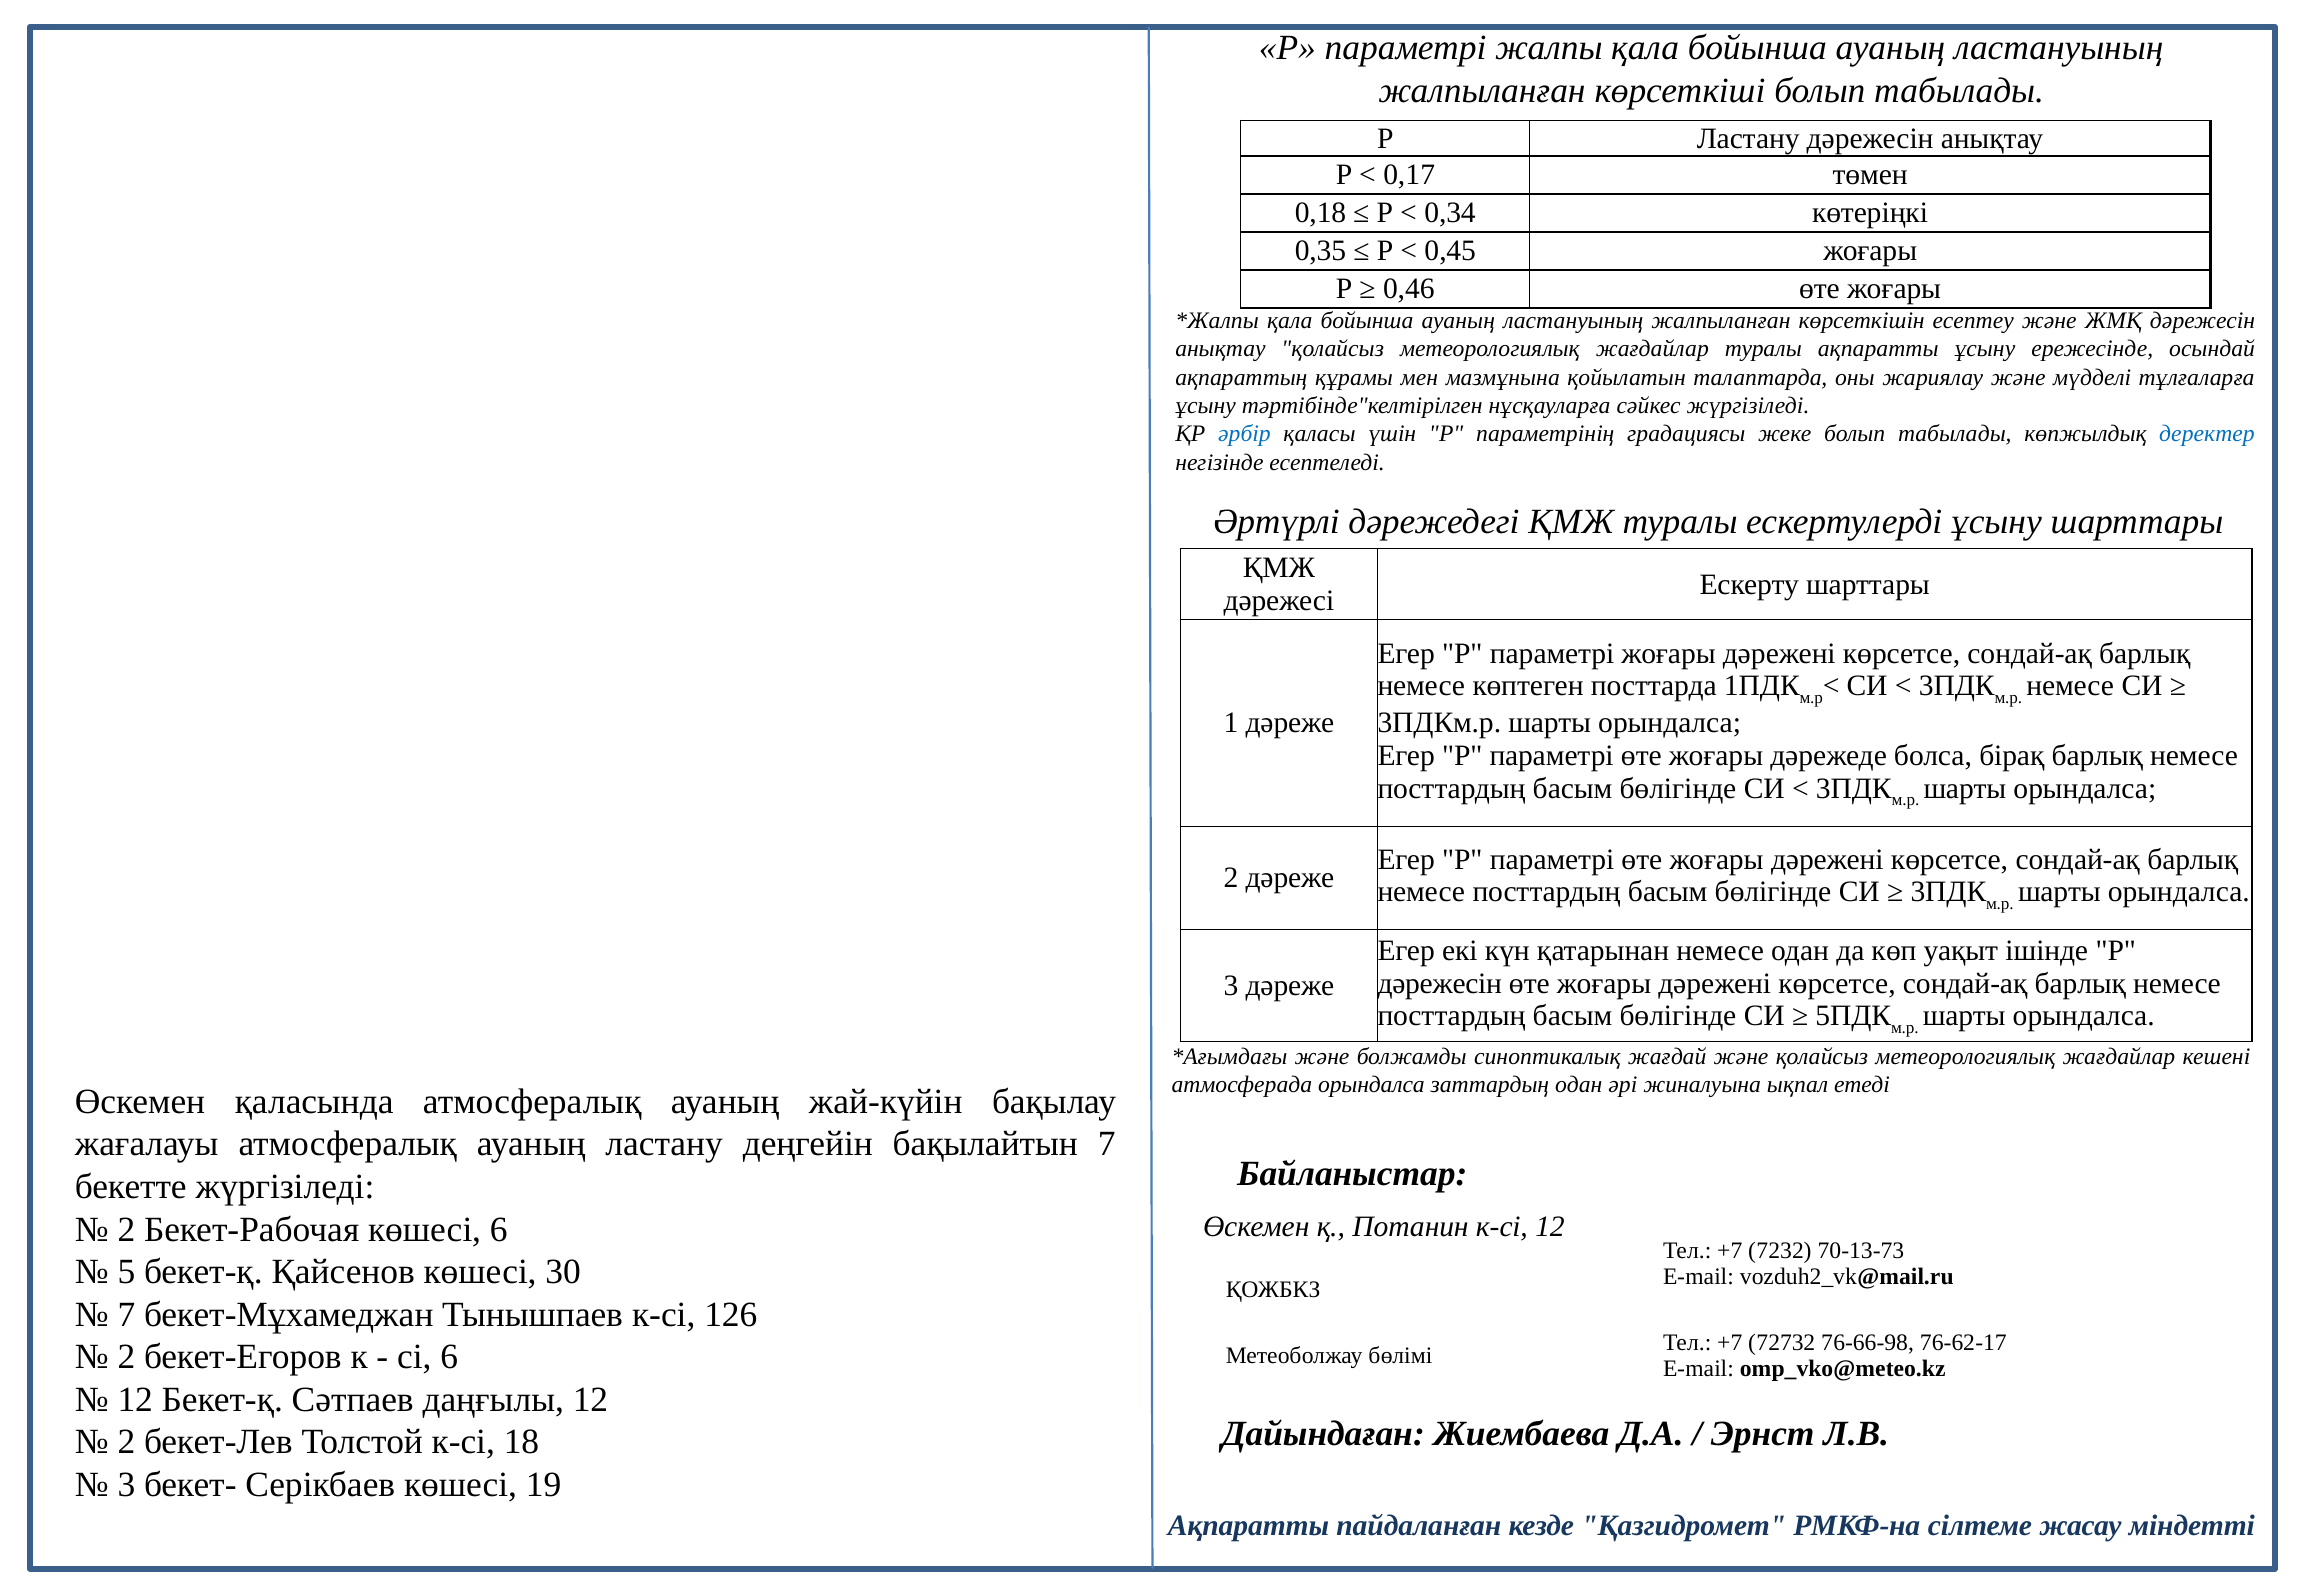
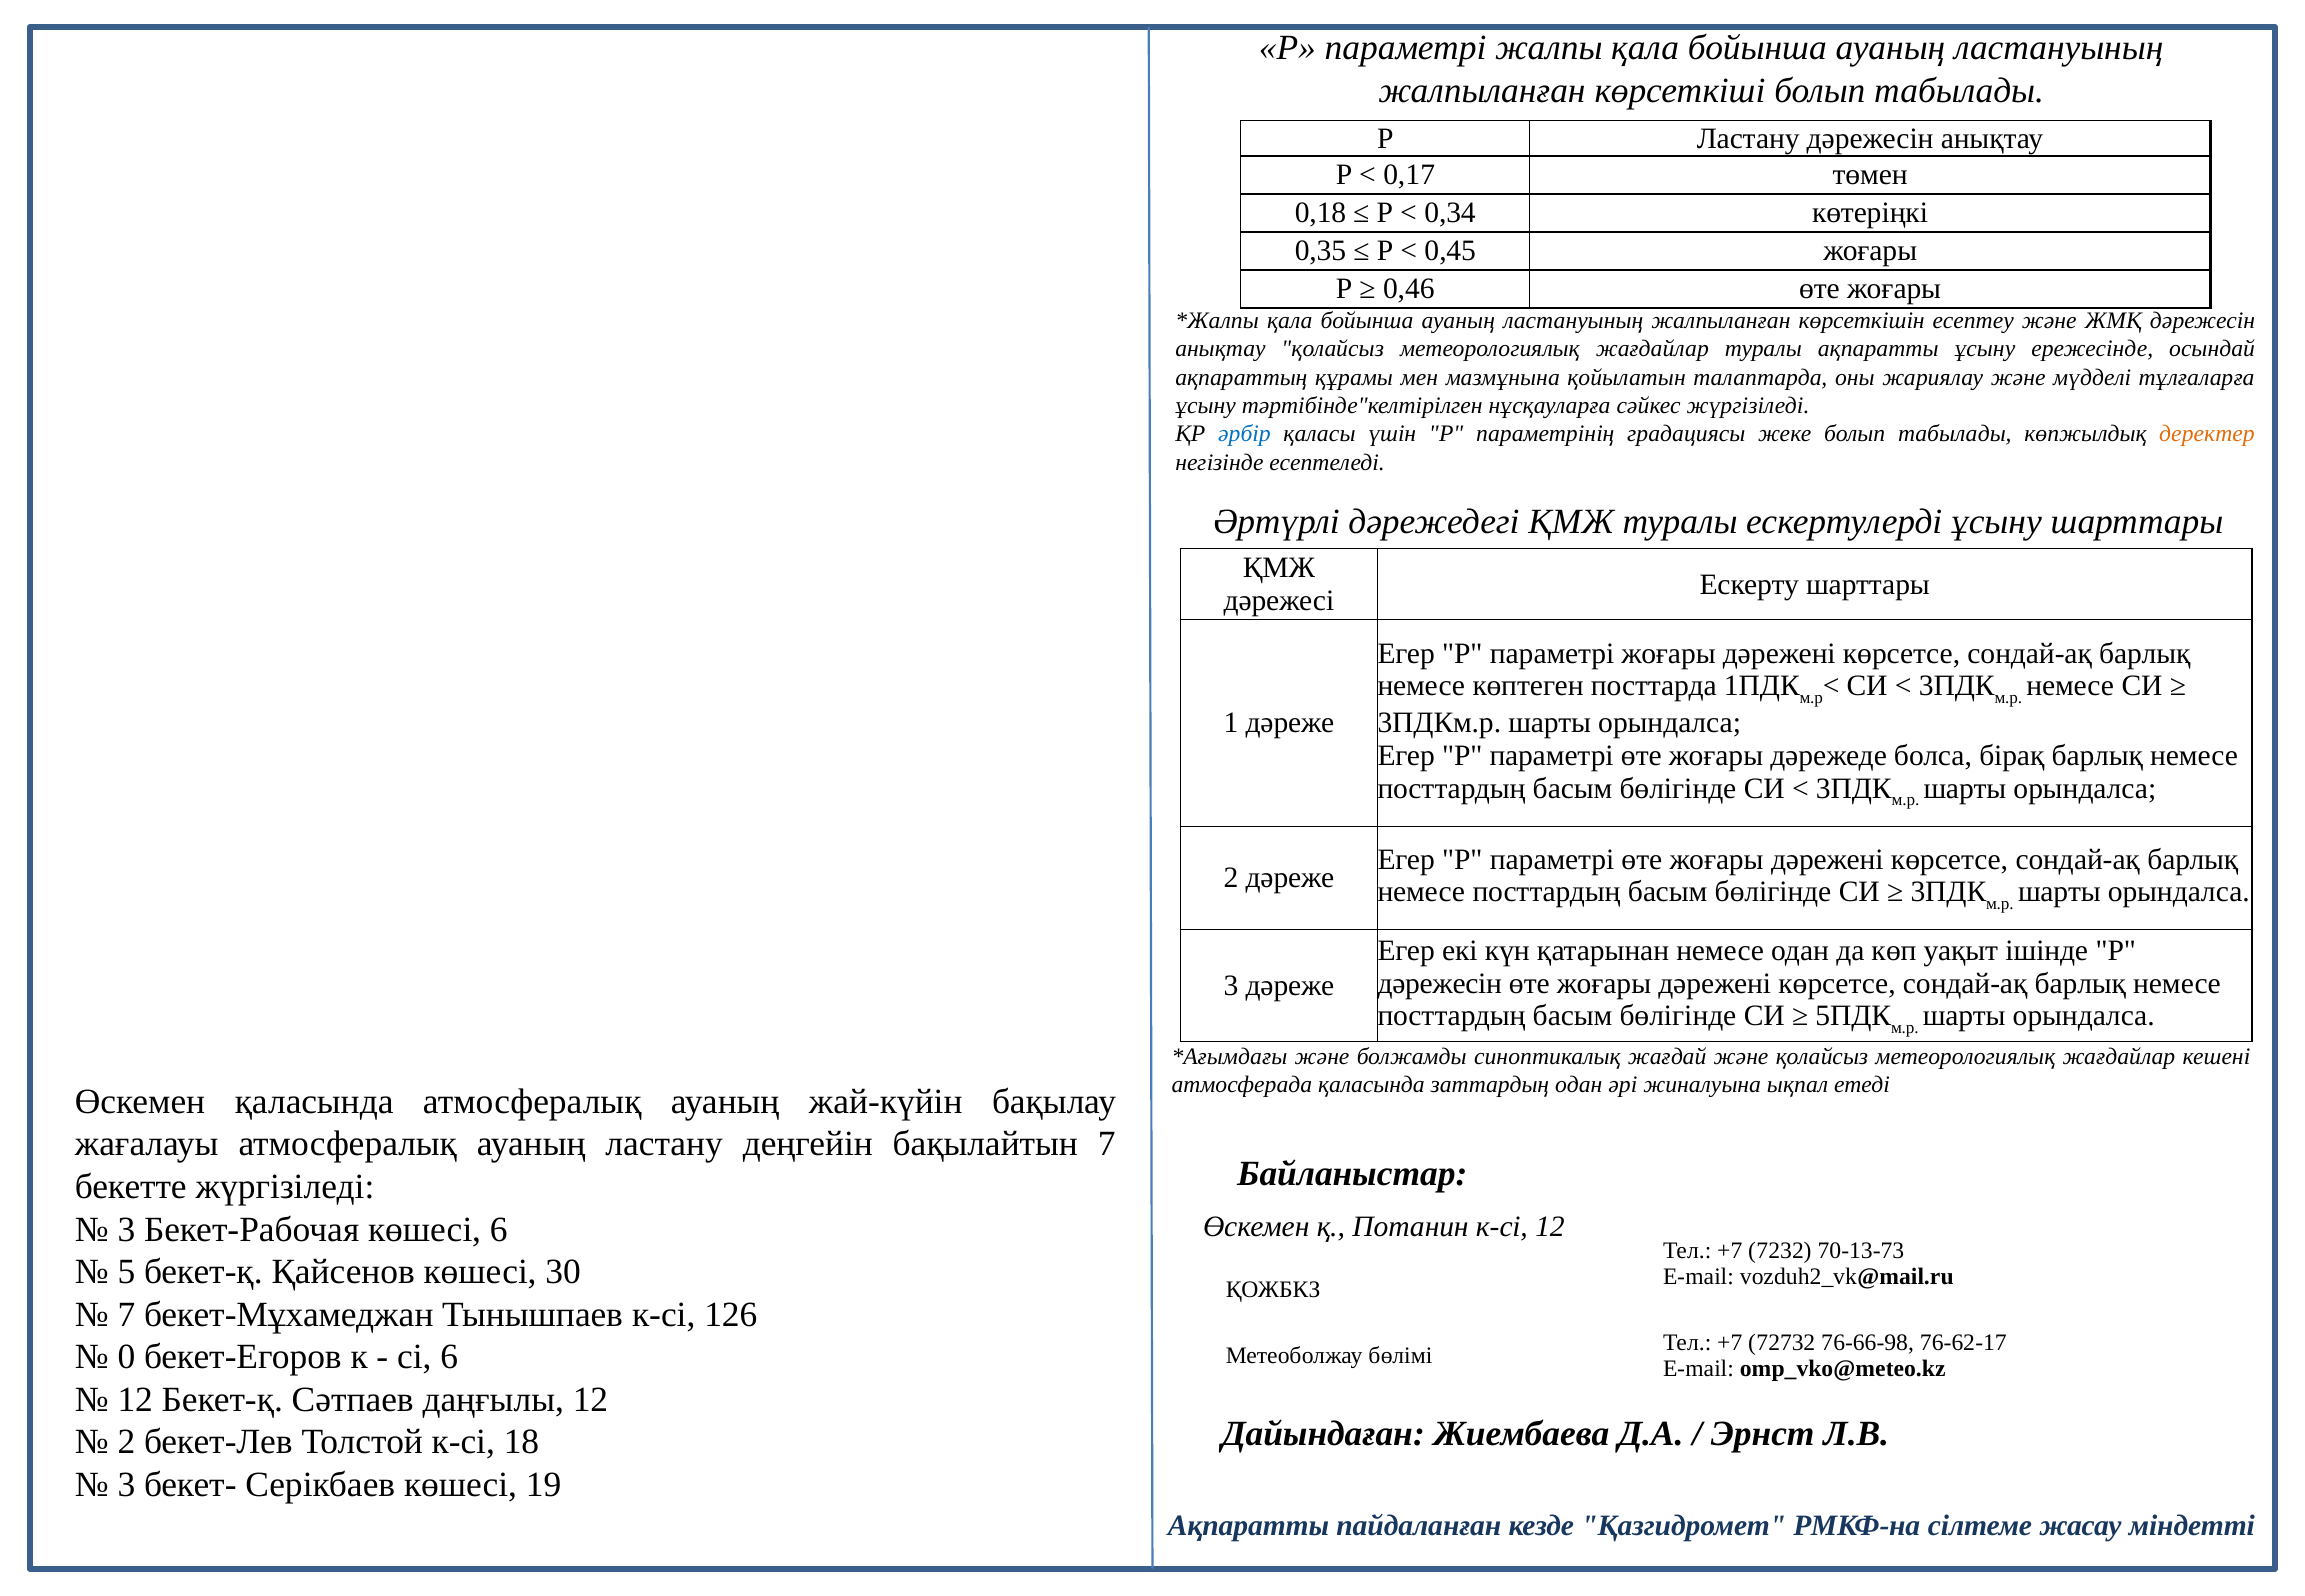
деректер colour: blue -> orange (2207, 434)
атмосферада орындалса: орындалса -> қаласында (1371, 1084)
2: 2 -> 3 (126, 1229)
2: 2 -> 0 (126, 1357)
